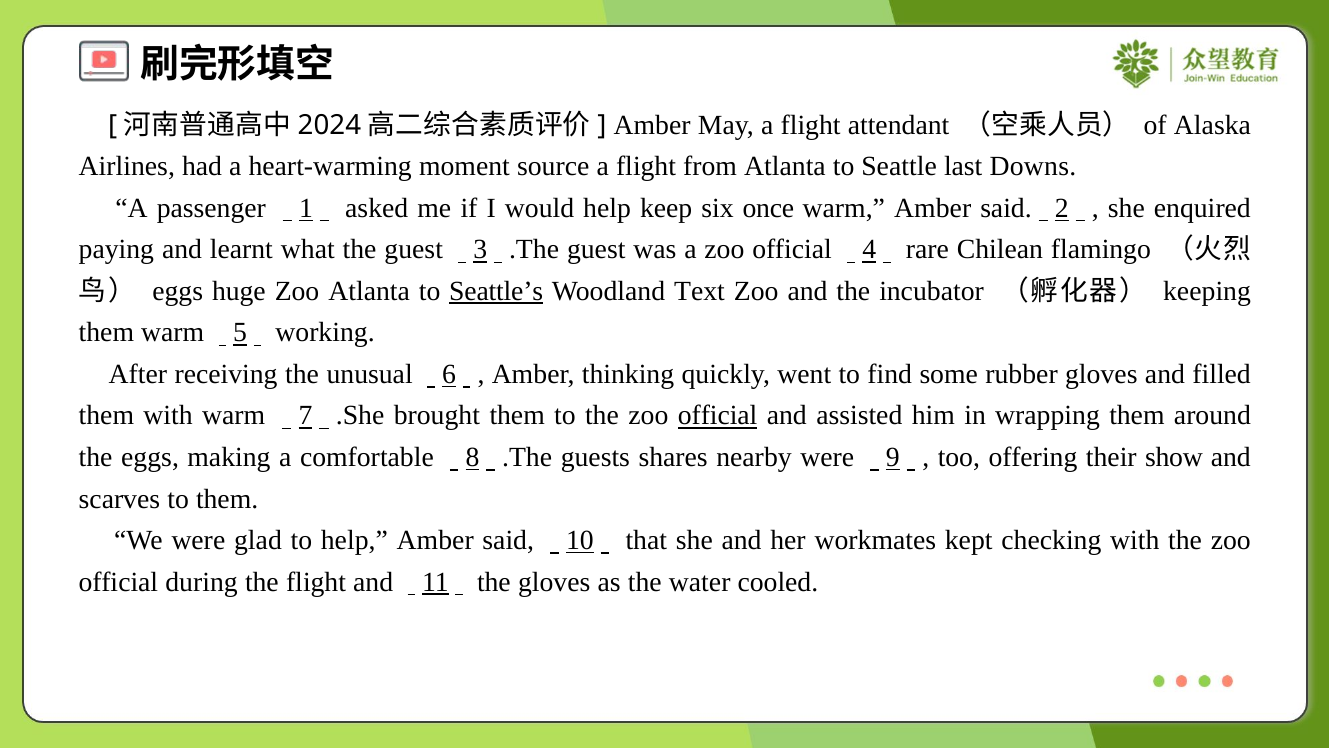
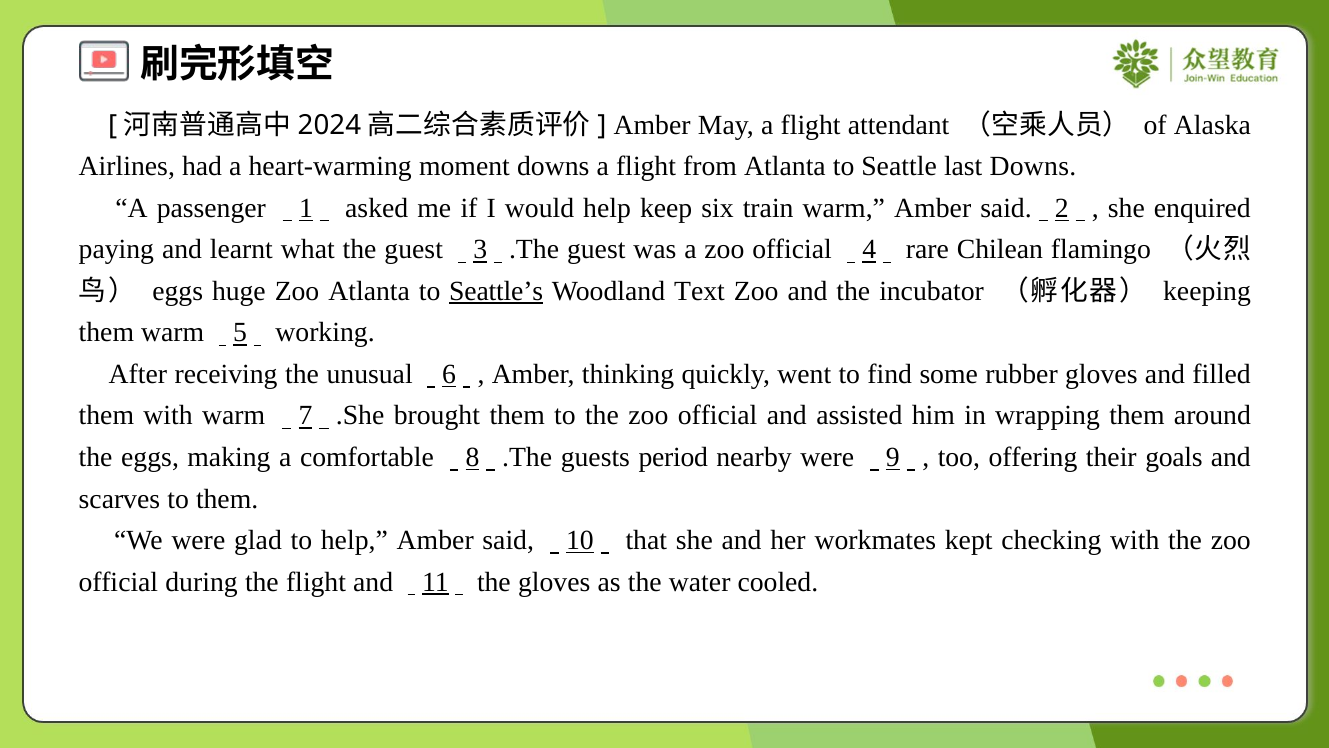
moment source: source -> downs (553, 166)
once: once -> train (768, 208)
official underline: present -> none (718, 416)
shares: shares -> period (673, 457)
show: show -> goals (1174, 457)
